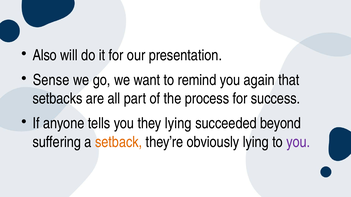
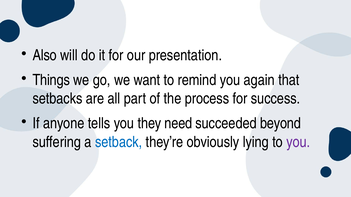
Sense: Sense -> Things (51, 80)
they lying: lying -> need (178, 124)
setback colour: orange -> blue (119, 142)
